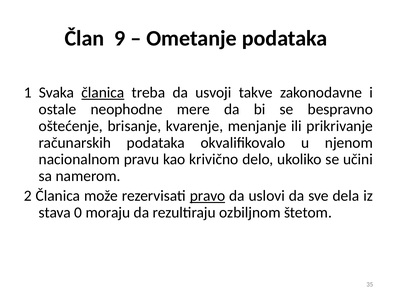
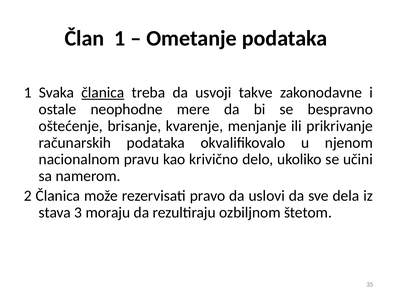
Član 9: 9 -> 1 (120, 38)
pravo underline: present -> none (208, 196)
0: 0 -> 3 (78, 212)
